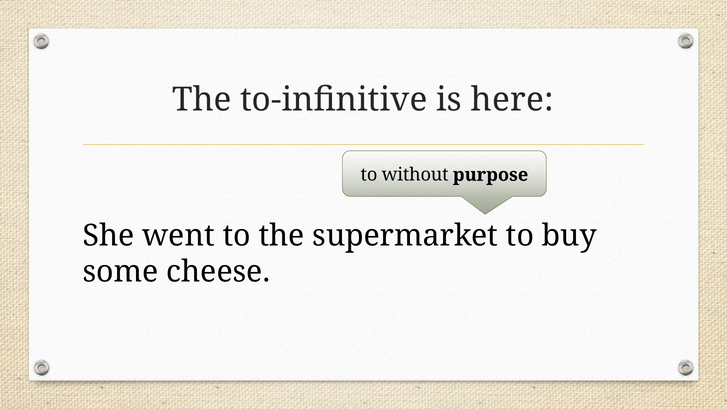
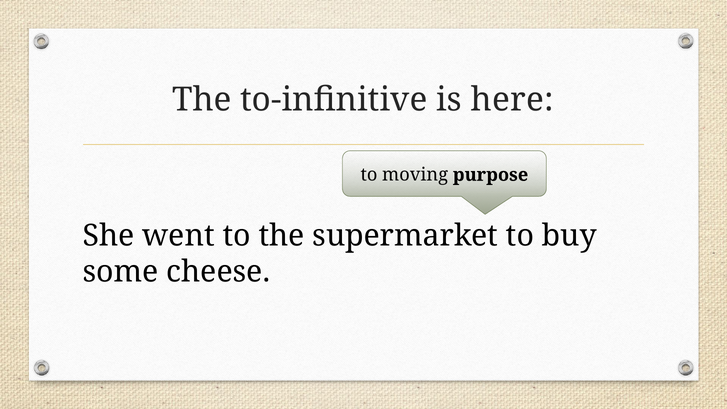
without: without -> moving (415, 175)
